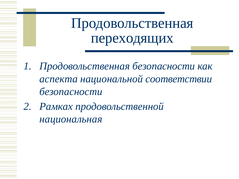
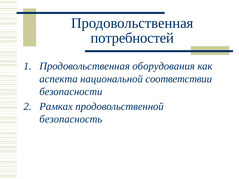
переходящих: переходящих -> потребностей (132, 38)
Продовольственная безопасности: безопасности -> оборудования (164, 66)
национальная: национальная -> безопасность (71, 119)
